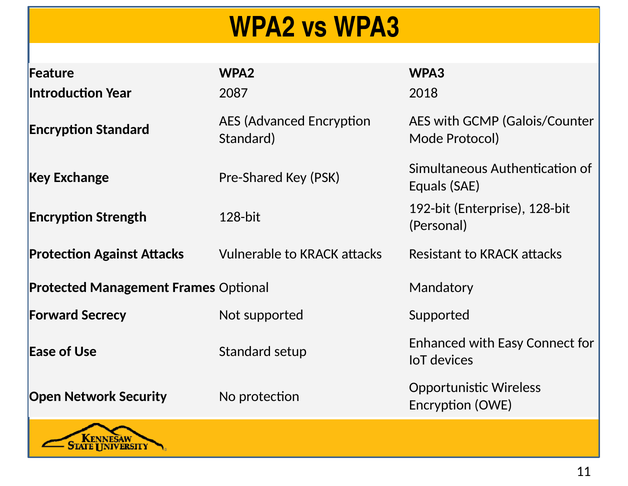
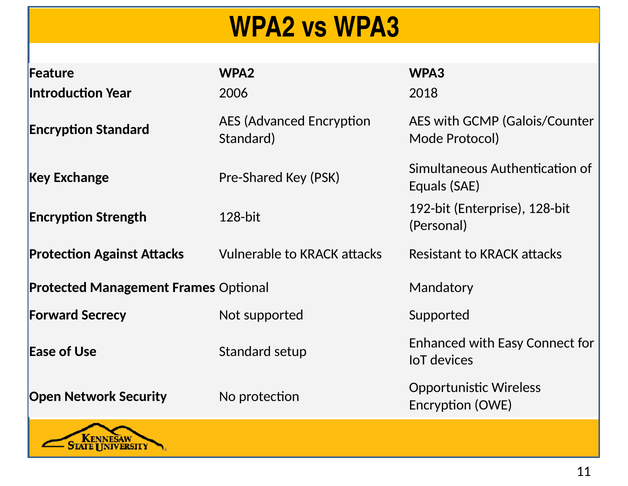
2087: 2087 -> 2006 (234, 93)
